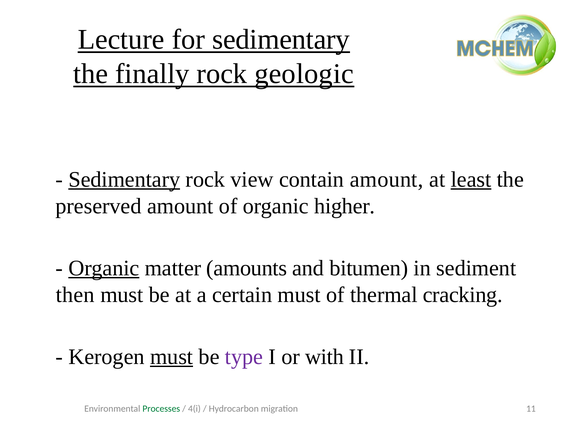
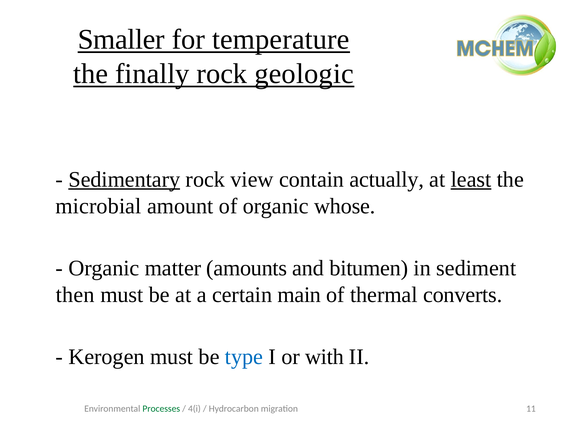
Lecture: Lecture -> Smaller (121, 40)
for sedimentary: sedimentary -> temperature (281, 40)
contain amount: amount -> actually (387, 179)
preserved: preserved -> microbial (98, 206)
higher: higher -> whose (345, 206)
Organic underline: present -> none (104, 268)
certain must: must -> main (299, 294)
cracking: cracking -> converts (463, 294)
must underline: present -> none (172, 356)
type colour: purple -> blue (244, 356)
